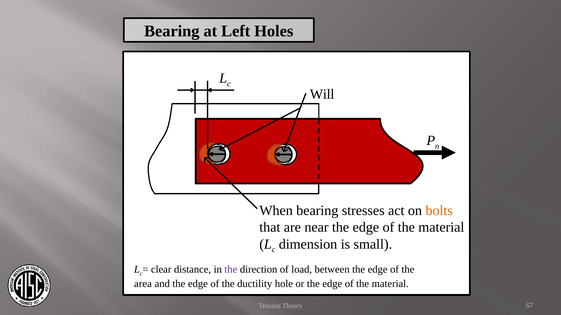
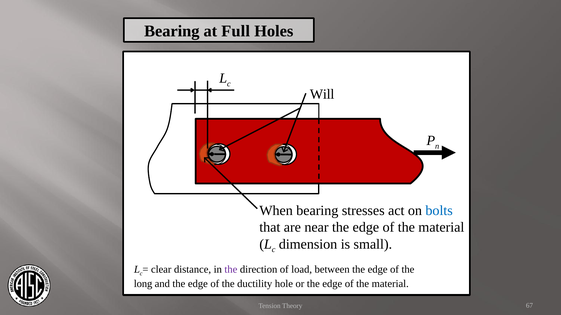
Left: Left -> Full (236, 31)
bolts colour: orange -> blue (439, 211)
area: area -> long (143, 284)
